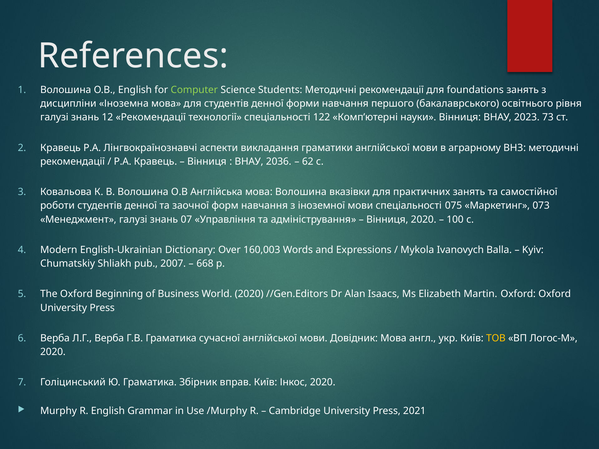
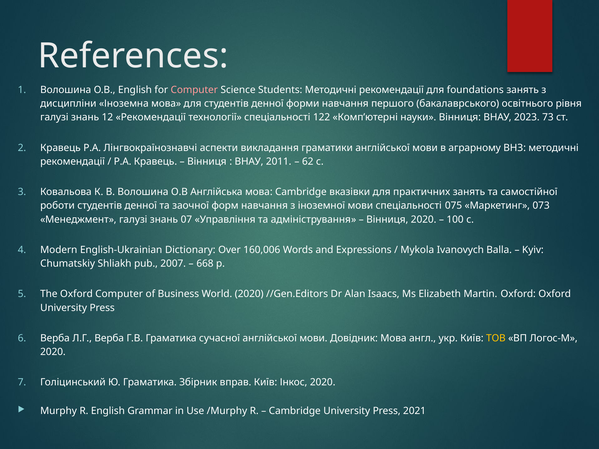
Computer colour: light green -> pink (194, 90)
2036: 2036 -> 2011 (279, 162)
мова Волошина: Волошина -> Cambridge (301, 192)
160,003: 160,003 -> 160,006 (262, 250)
Oxford Beginning: Beginning -> Computer (119, 294)
